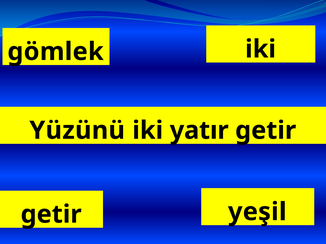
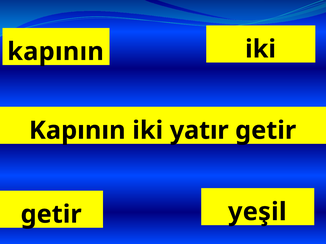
gömlek: gömlek -> kapının (56, 52)
Yüzünü: Yüzünü -> Kapının (77, 131)
